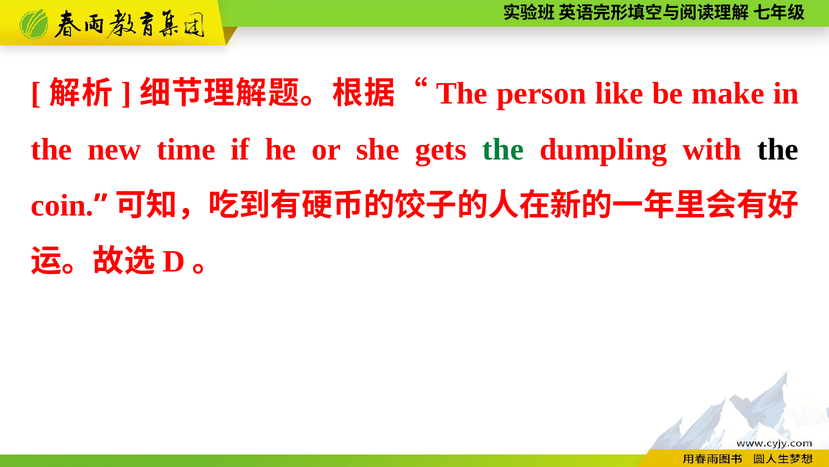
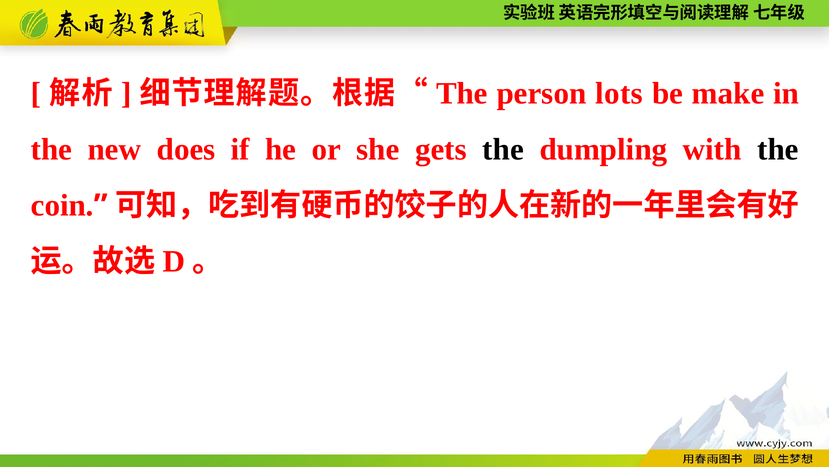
like: like -> lots (619, 93)
time: time -> does (186, 149)
the colour: green -> black (503, 149)
